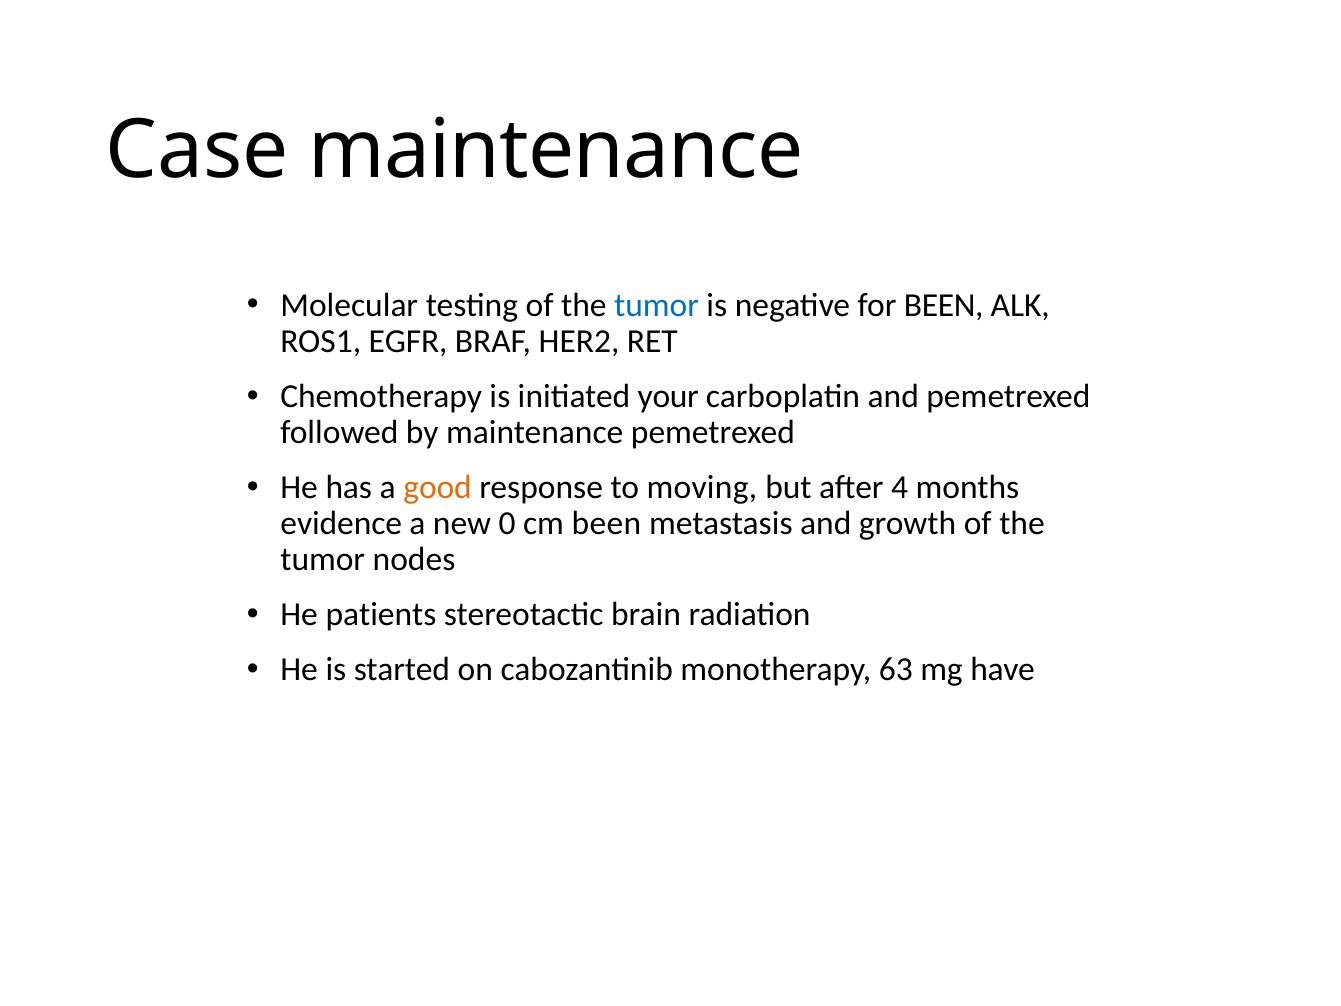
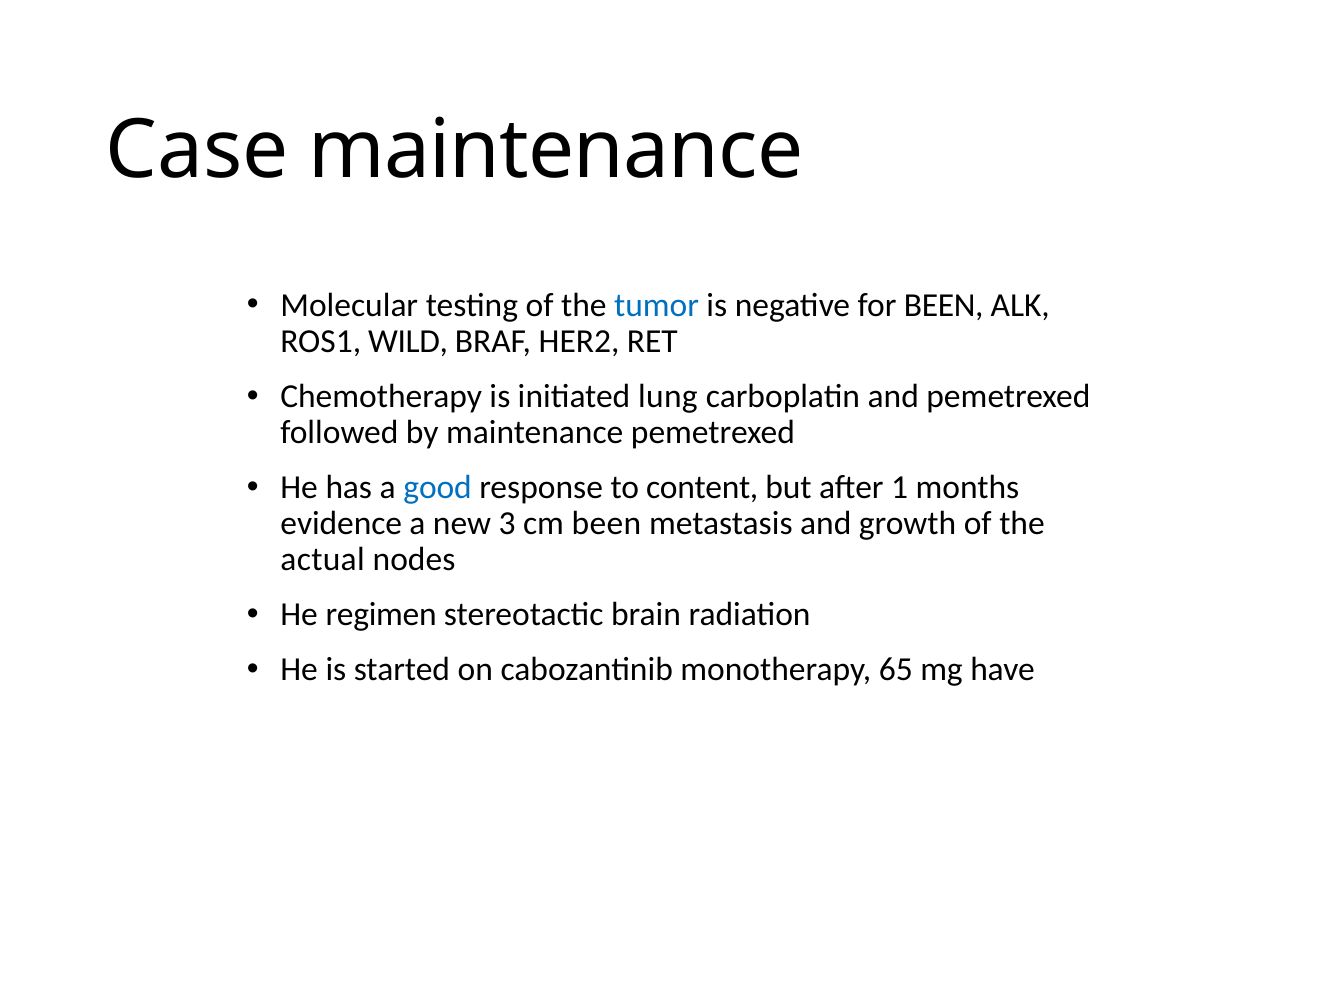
EGFR: EGFR -> WILD (408, 341)
your: your -> lung (668, 396)
good colour: orange -> blue (438, 487)
moving: moving -> content (702, 487)
4: 4 -> 1 (900, 487)
0: 0 -> 3 (507, 523)
tumor: tumor -> actual (323, 560)
patients: patients -> regimen (381, 615)
63: 63 -> 65 (896, 669)
